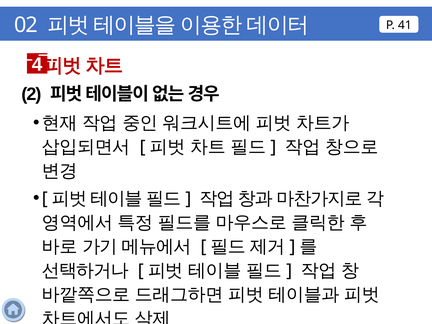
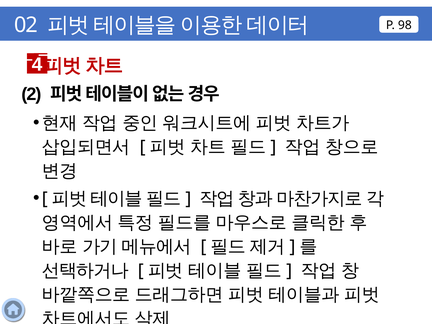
41: 41 -> 98 (405, 25)
